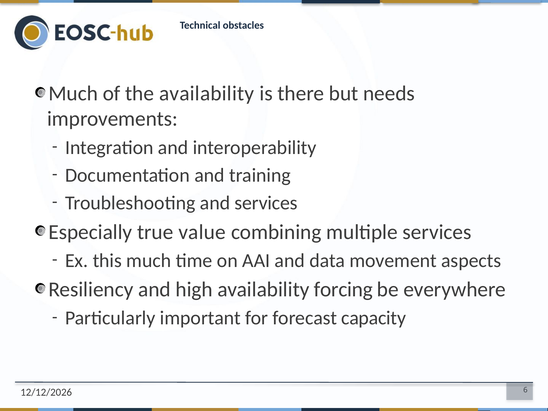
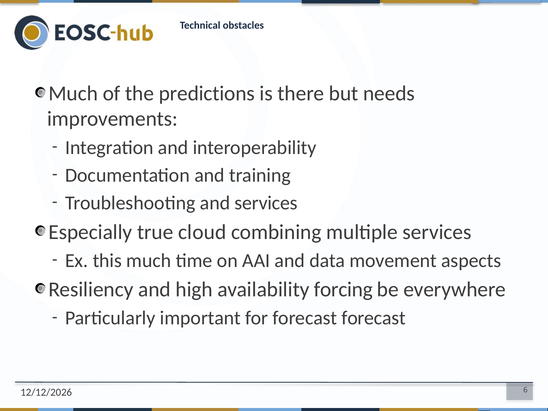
the availability: availability -> predictions (207, 93)
value: value -> cloud (202, 232)
forecast capacity: capacity -> forecast (374, 318)
